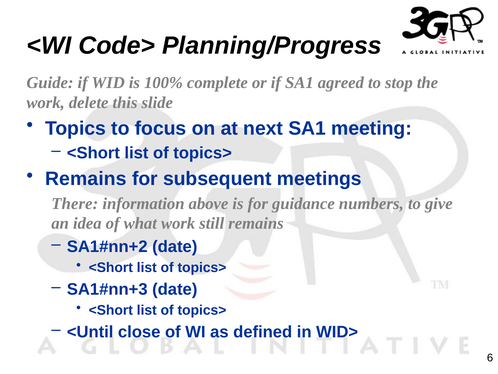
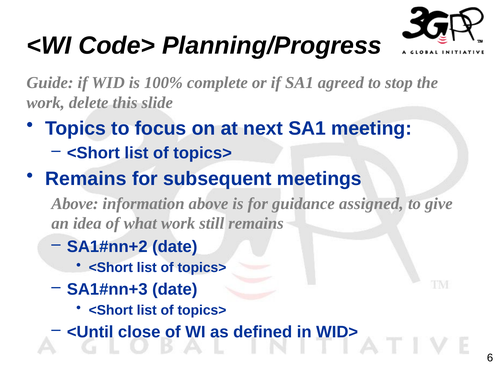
There: There -> Above (75, 203)
numbers: numbers -> assigned (371, 203)
